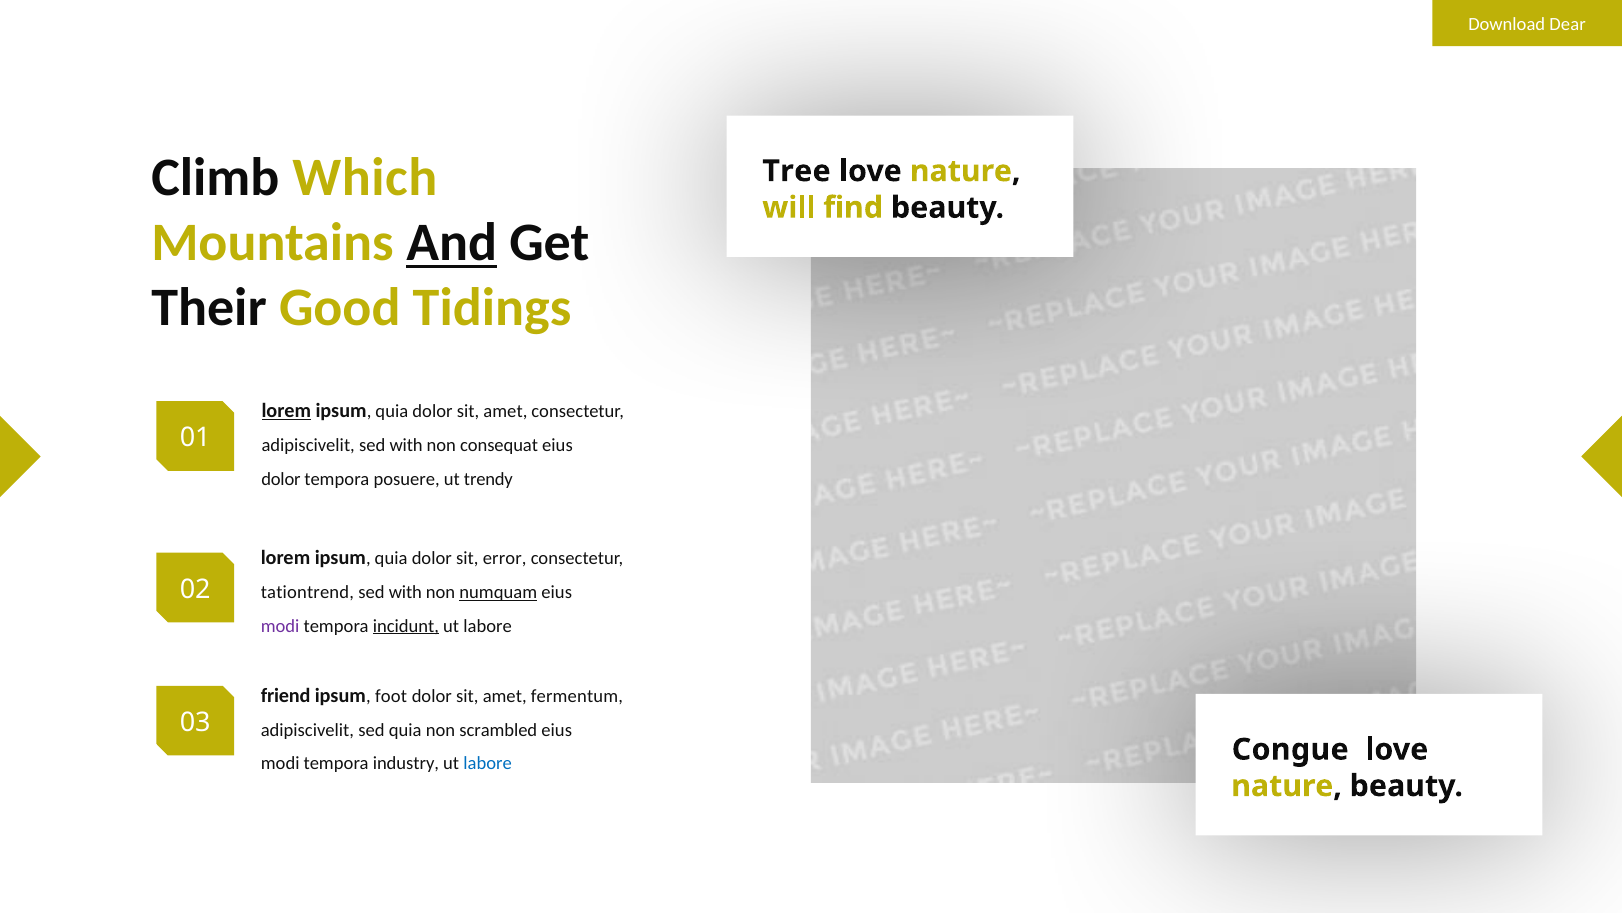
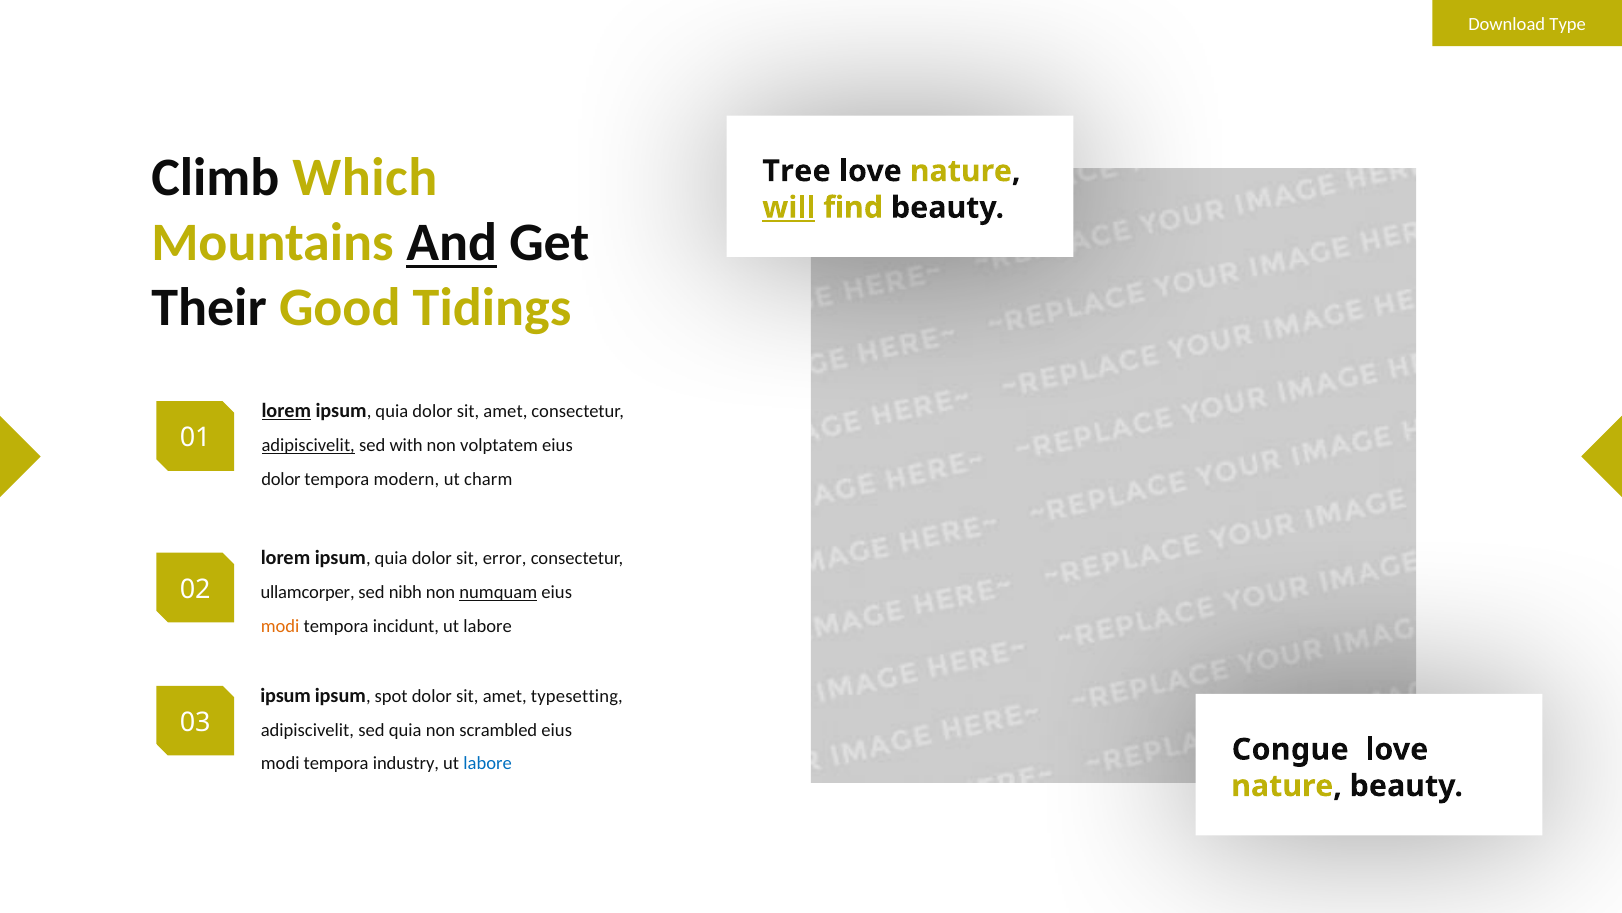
Dear: Dear -> Type (1568, 24)
will underline: none -> present (789, 208)
adipiscivelit underline: none -> present (308, 445)
consequat: consequat -> volptatem (499, 445)
posuere: posuere -> modern (407, 479)
trendy: trendy -> charm (488, 479)
tationtrend: tationtrend -> ullamcorper (308, 592)
with: with -> nibh (405, 592)
modi colour: purple -> orange (280, 625)
incidunt underline: present -> none (406, 625)
friend: friend -> ipsum (286, 695)
foot: foot -> spot (391, 696)
fermentum: fermentum -> typesetting (577, 696)
